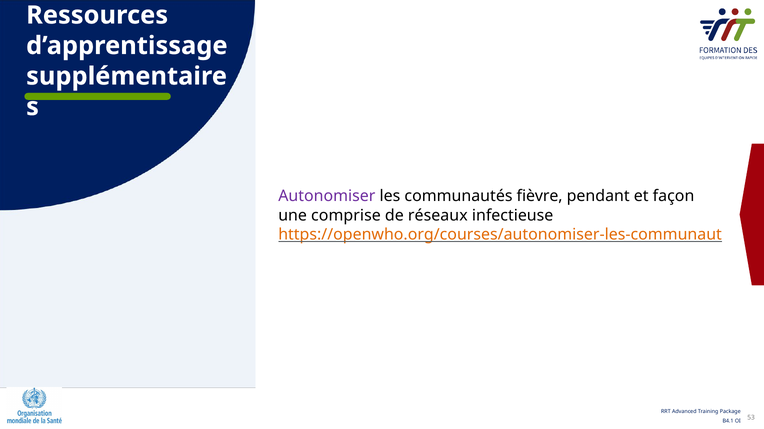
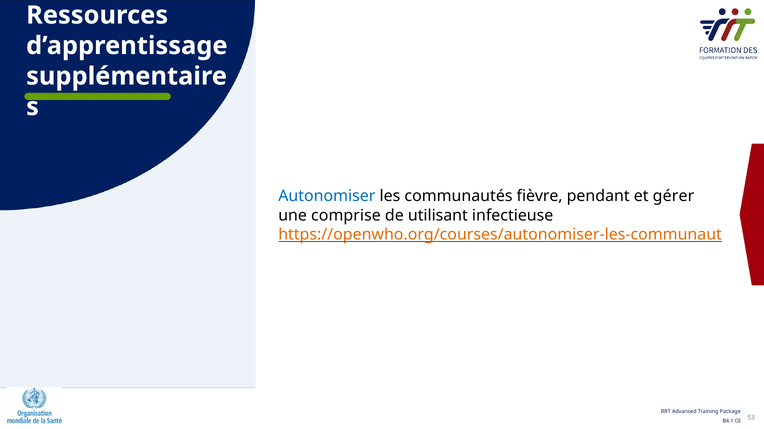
Autonomiser colour: purple -> blue (327, 197)
façon: façon -> gérer (673, 197)
réseaux: réseaux -> utilisant (438, 216)
